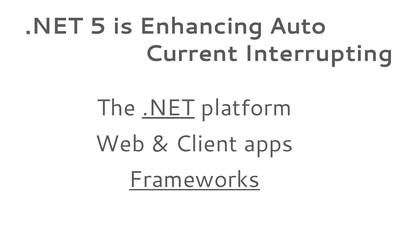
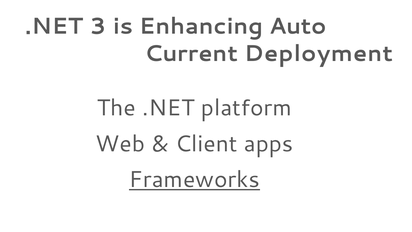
5: 5 -> 3 (98, 26)
Interrupting: Interrupting -> Deployment (319, 54)
.NET underline: present -> none (168, 108)
